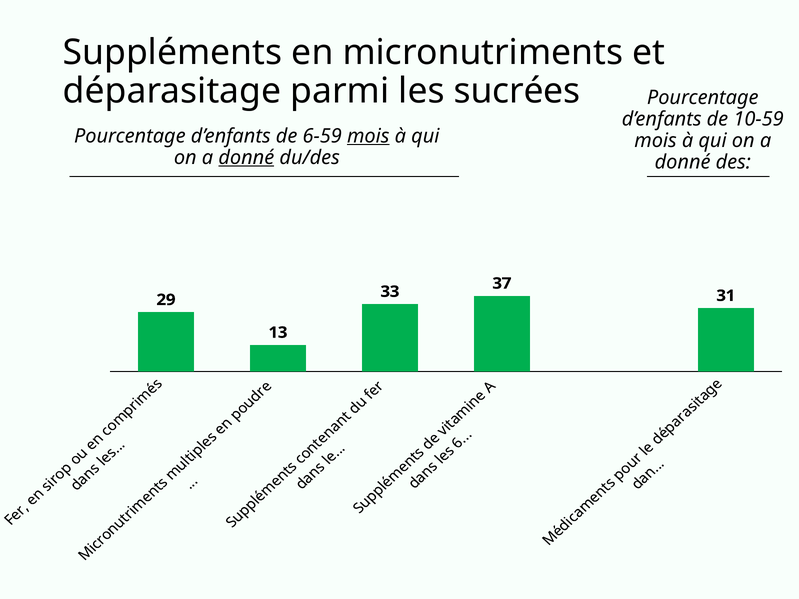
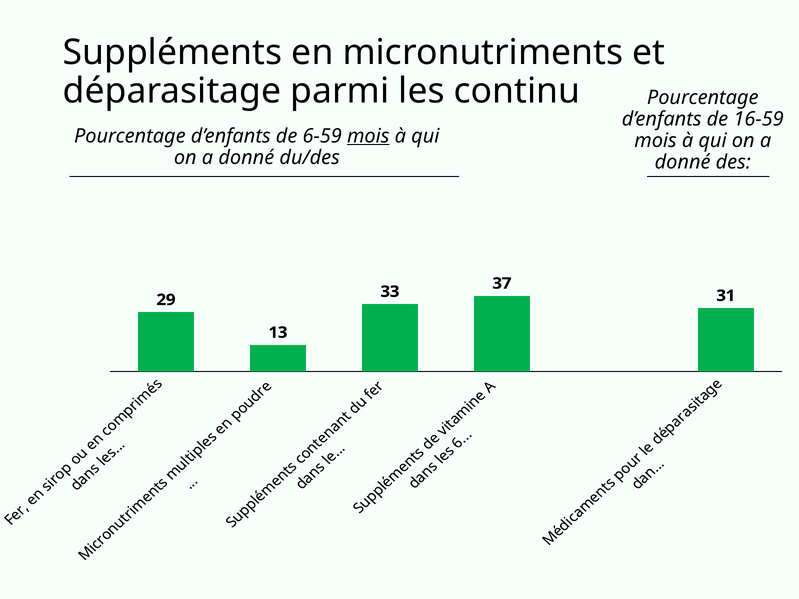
sucrées: sucrées -> continu (517, 91)
10-59: 10-59 -> 16-59 (759, 119)
donné underline: present -> none (246, 158)
